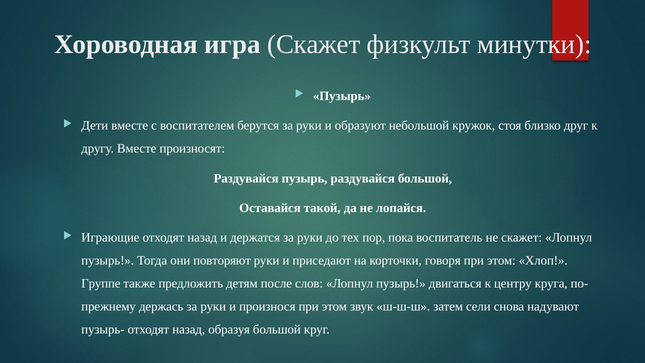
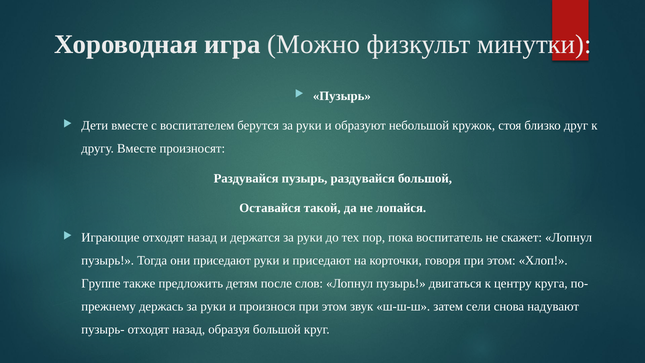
игра Скажет: Скажет -> Можно (314, 44)
они повторяют: повторяют -> приседают (222, 261)
